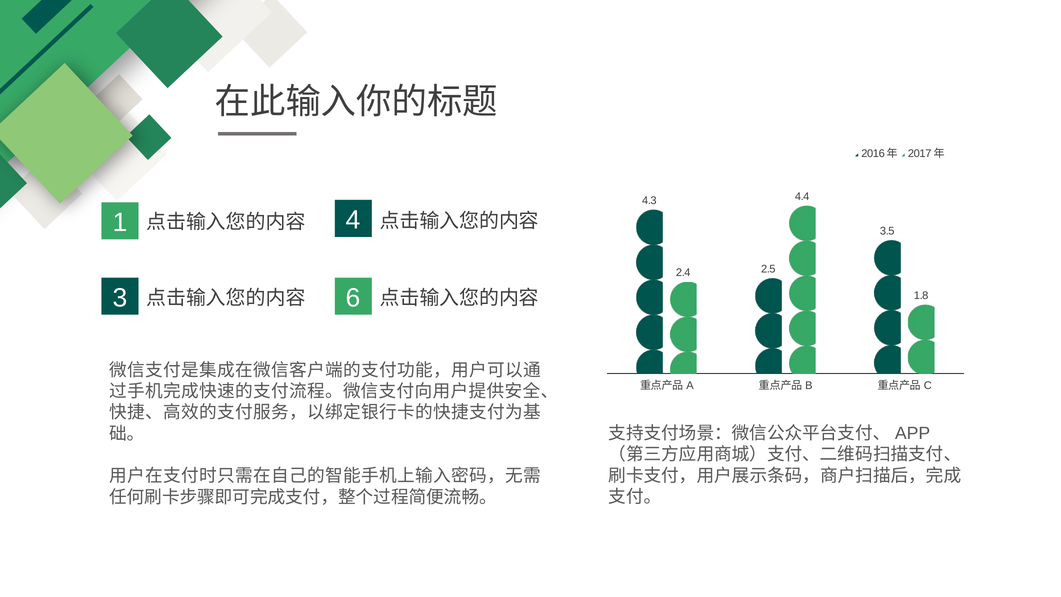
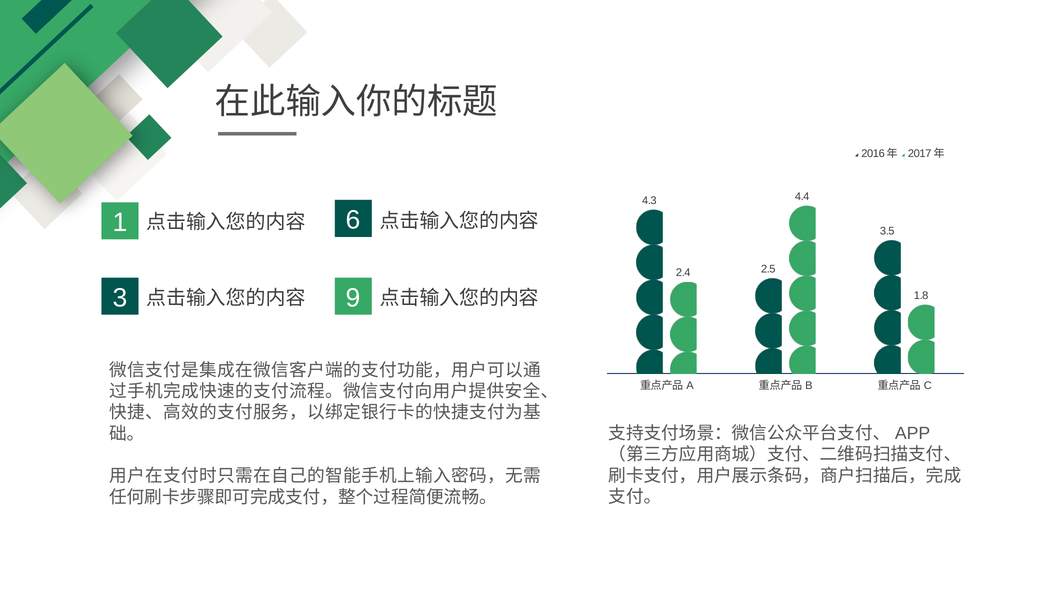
4: 4 -> 6 (353, 220)
6: 6 -> 9 (353, 298)
